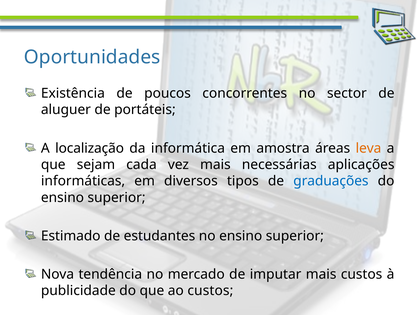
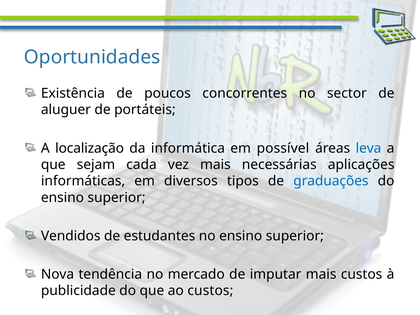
amostra: amostra -> possível (283, 148)
leva colour: orange -> blue (368, 148)
Estimado: Estimado -> Vendidos (71, 236)
